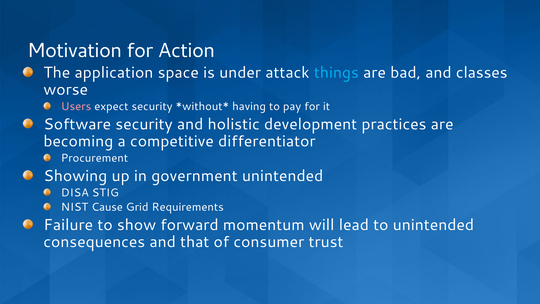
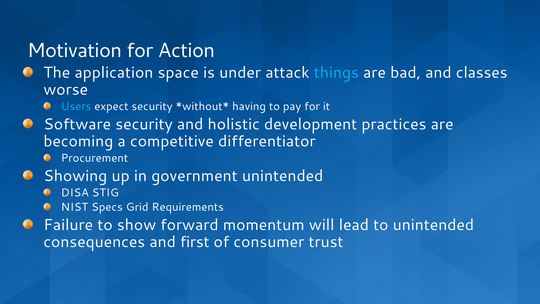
Users colour: pink -> light blue (76, 106)
Cause: Cause -> Specs (107, 207)
that: that -> first (195, 242)
